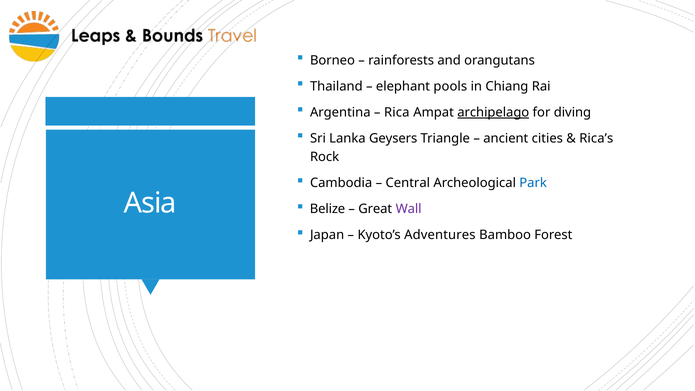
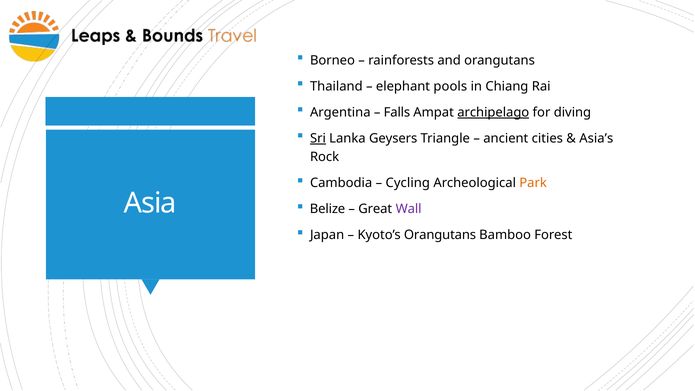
Rica: Rica -> Falls (397, 112)
Sri underline: none -> present (318, 138)
Rica’s: Rica’s -> Asia’s (596, 138)
Central: Central -> Cycling (408, 183)
Park colour: blue -> orange (533, 183)
Kyoto’s Adventures: Adventures -> Orangutans (440, 235)
